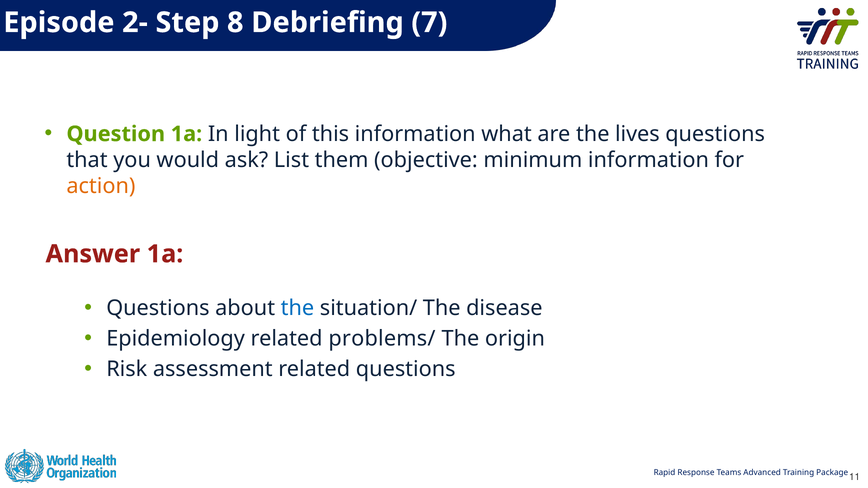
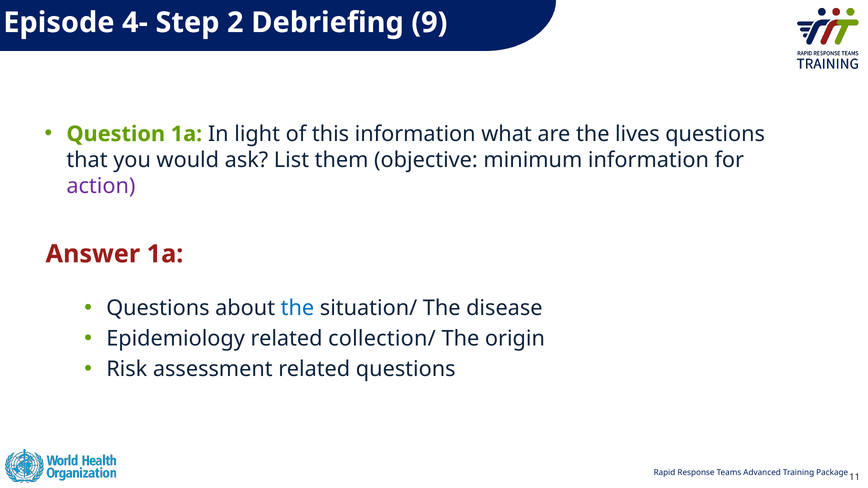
2-: 2- -> 4- (135, 23)
8: 8 -> 2 (235, 23)
7: 7 -> 9 (429, 23)
action colour: orange -> purple (101, 186)
problems/: problems/ -> collection/ (382, 339)
